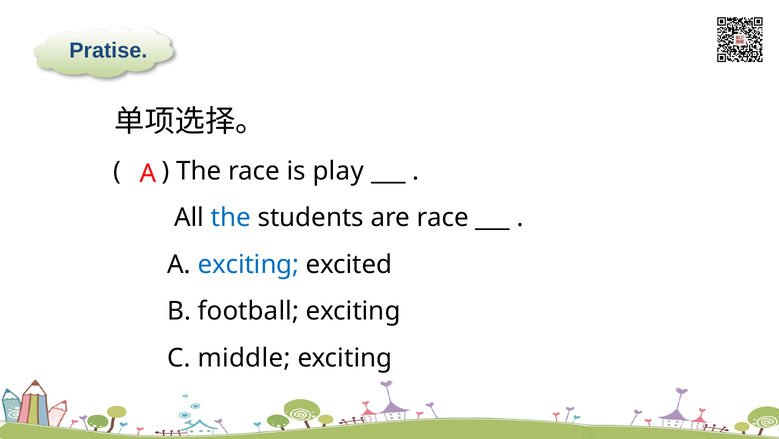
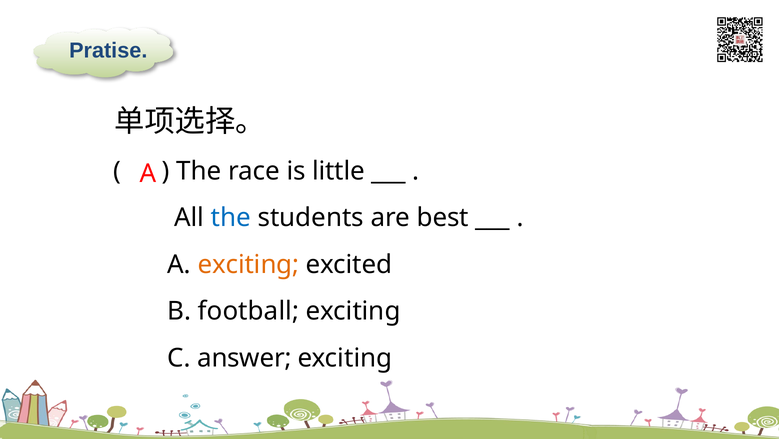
play: play -> little (339, 171)
are race: race -> best (443, 218)
exciting colour: blue -> orange (248, 264)
middle: middle -> answer (244, 358)
